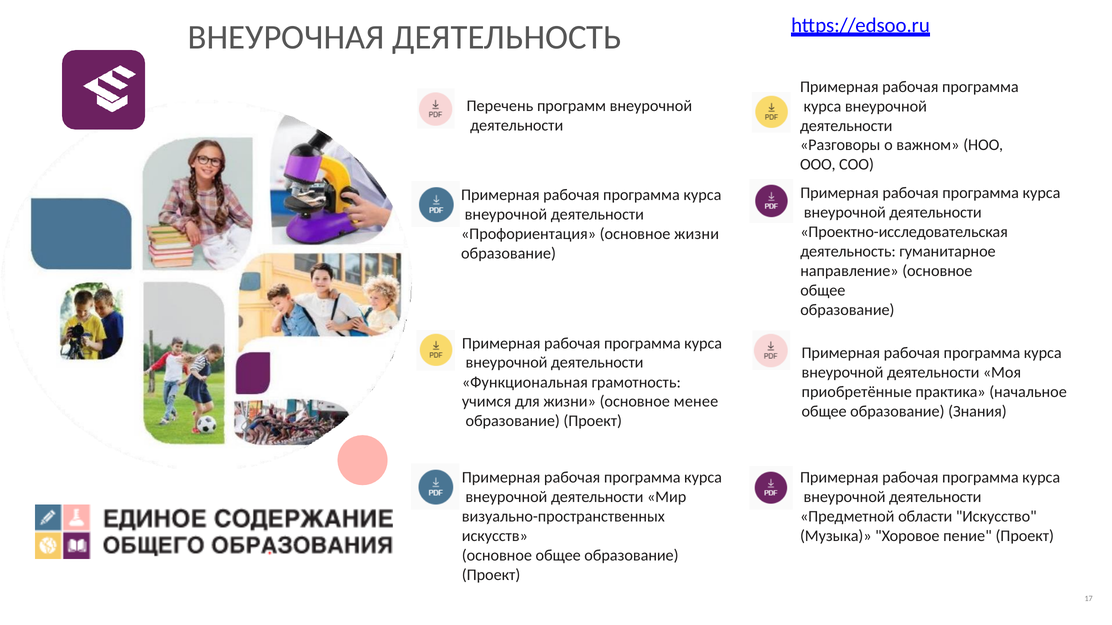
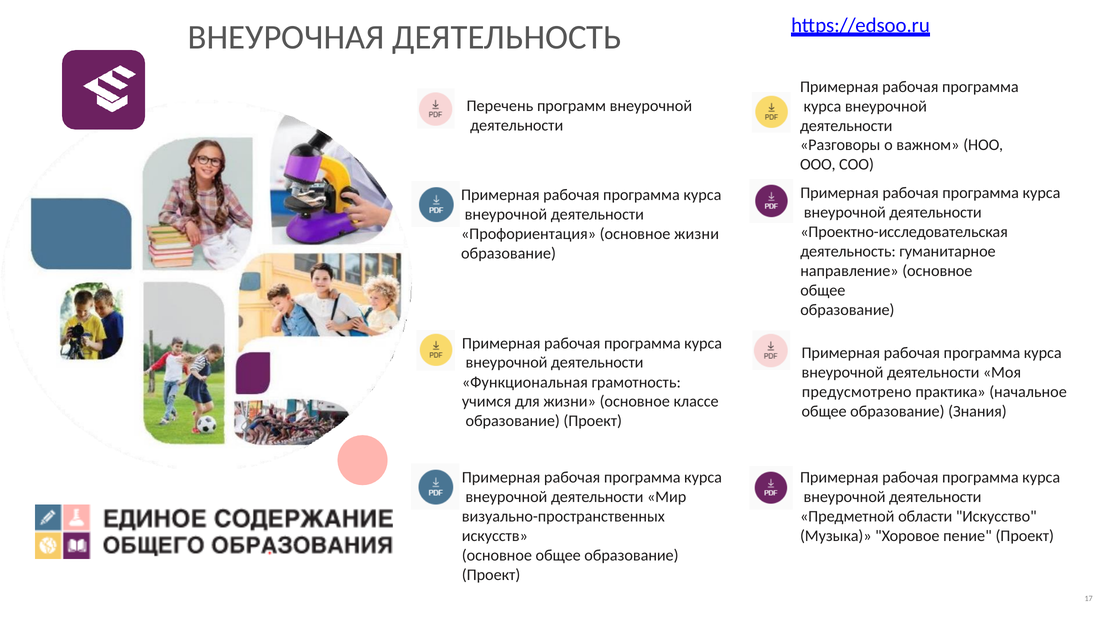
приобретённые: приобретённые -> предусмотрено (857, 392)
менее: менее -> классе (696, 402)
